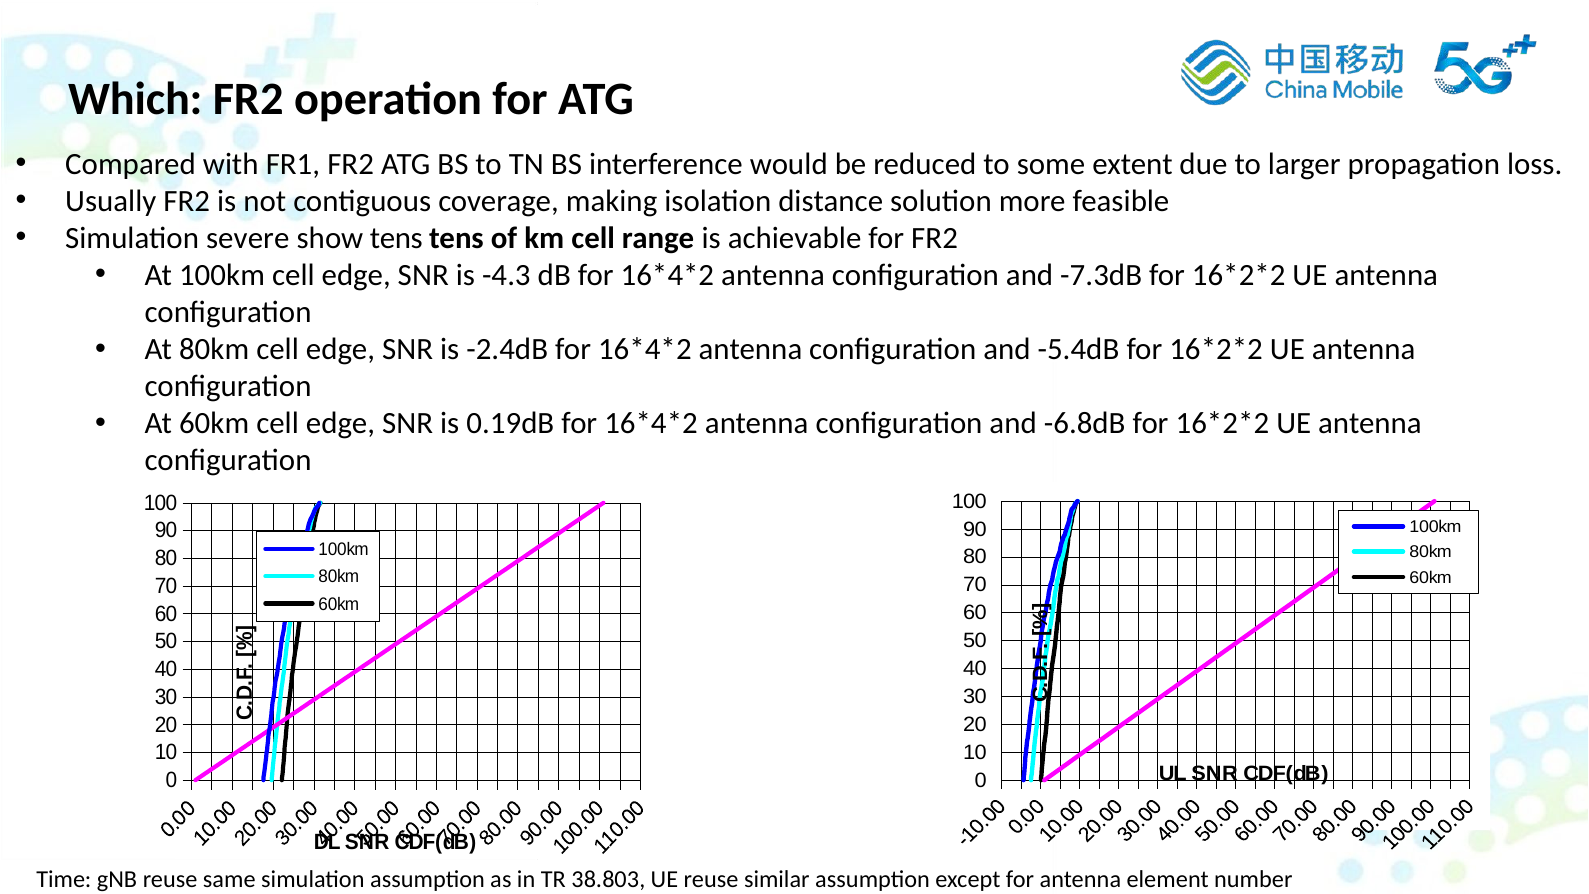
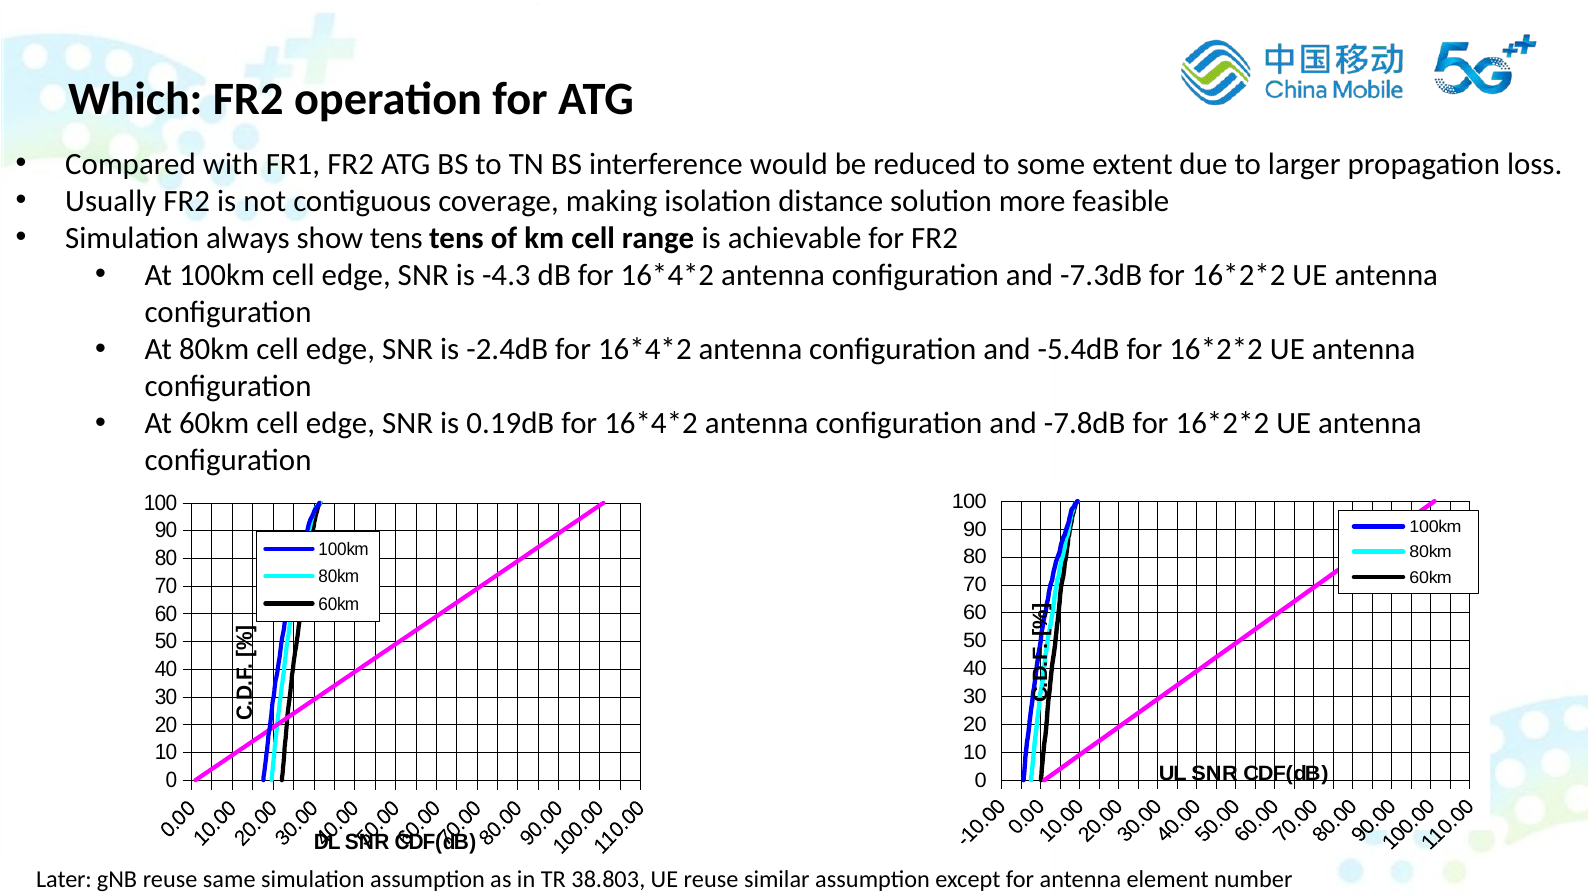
severe: severe -> always (248, 238)
-6.8dB: -6.8dB -> -7.8dB (1085, 424)
Time: Time -> Later (64, 879)
